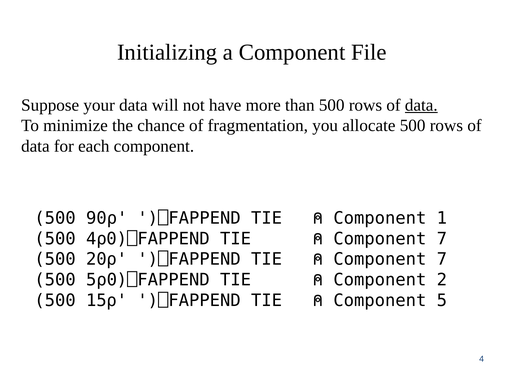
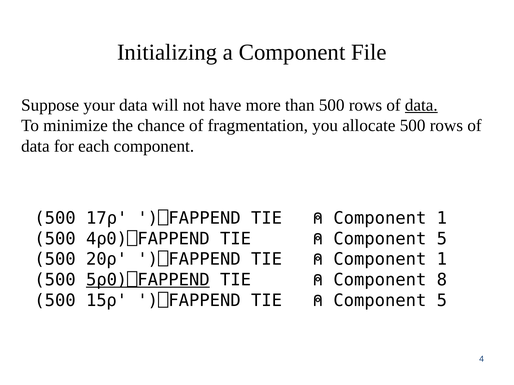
90⍴: 90⍴ -> 17⍴ (107, 219)
7: 7 -> 5 (442, 239)
7: 7 -> 1 (442, 260)
5⍴0)⎕FAPPEND underline: none -> present (148, 280)
2: 2 -> 8 (442, 280)
